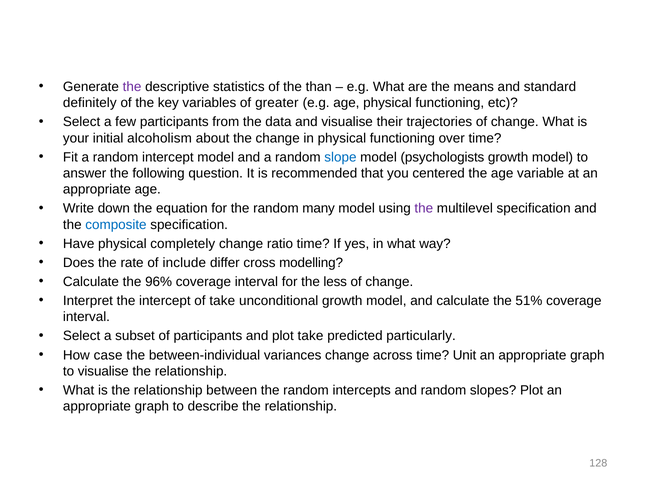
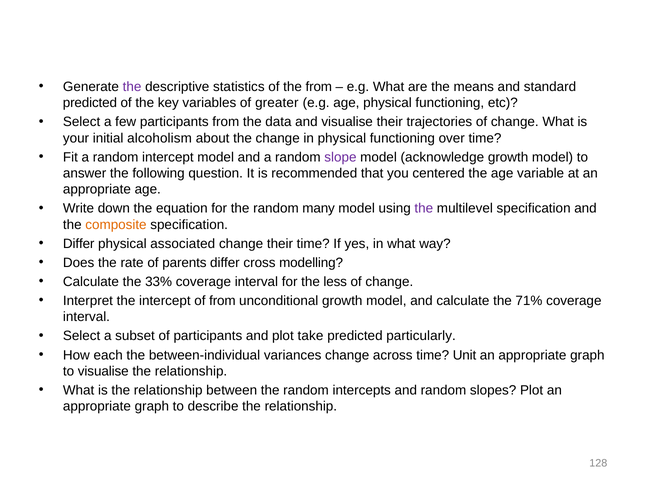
the than: than -> from (319, 87)
definitely: definitely -> predicted (90, 103)
slope colour: blue -> purple (340, 157)
psychologists: psychologists -> acknowledge (442, 157)
composite colour: blue -> orange (116, 224)
Have: Have -> Differ (79, 243)
completely: completely -> associated (183, 243)
change ratio: ratio -> their (280, 243)
include: include -> parents (184, 262)
96%: 96% -> 33% (159, 282)
of take: take -> from (222, 301)
51%: 51% -> 71% (529, 301)
case: case -> each (108, 355)
